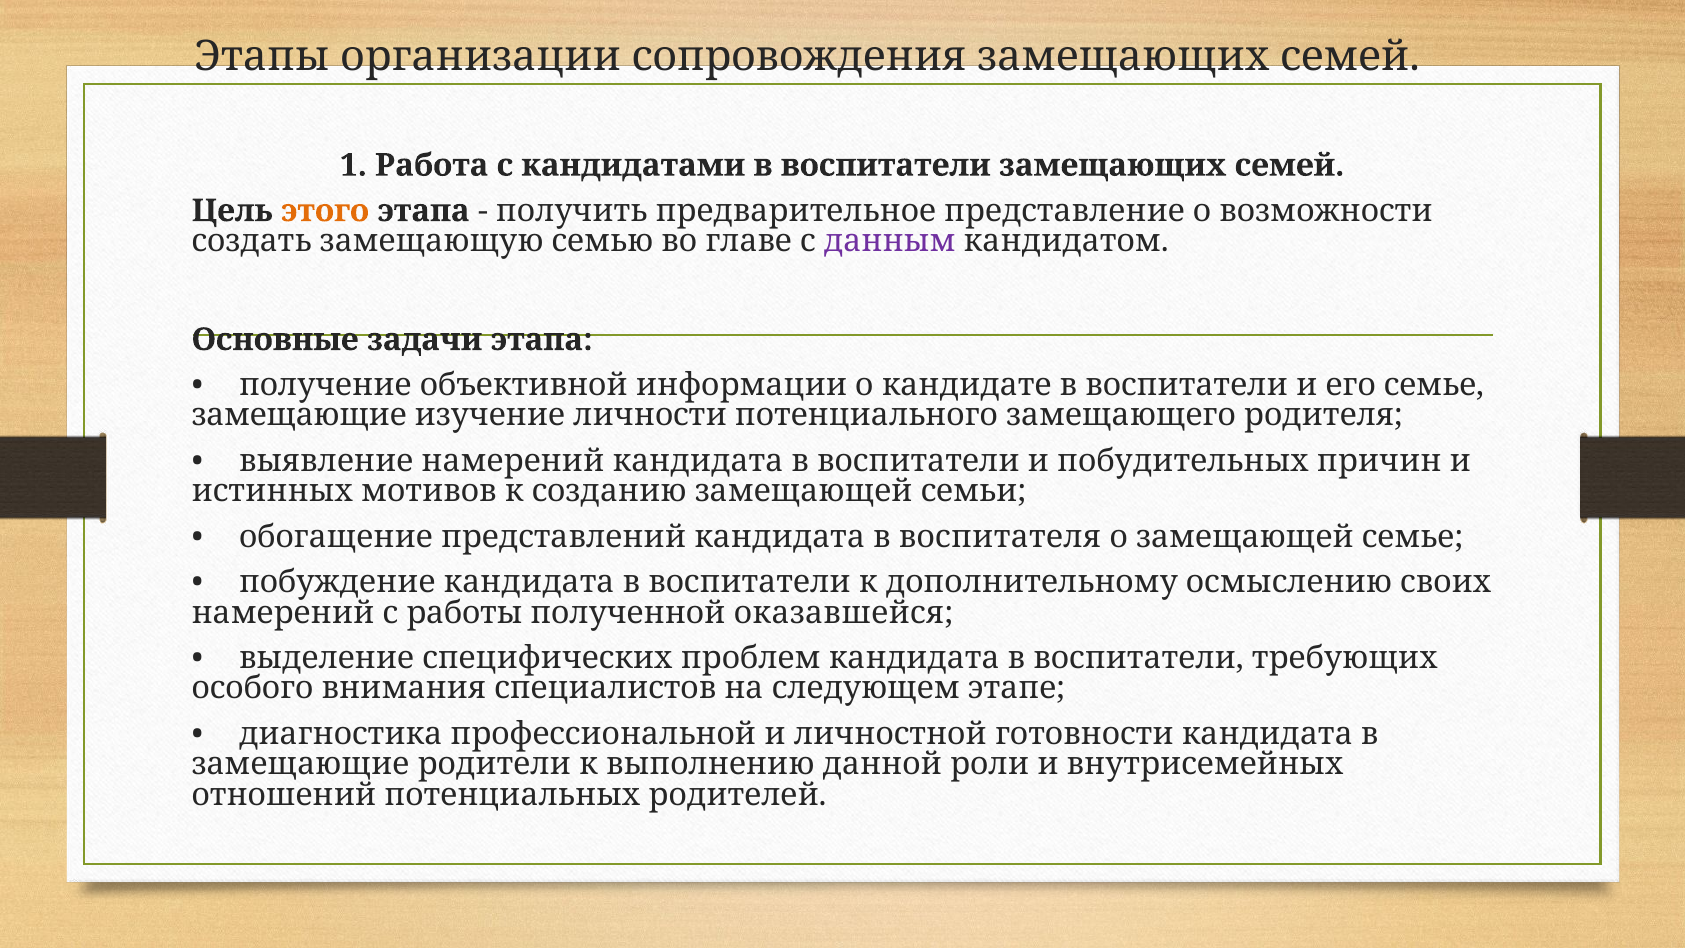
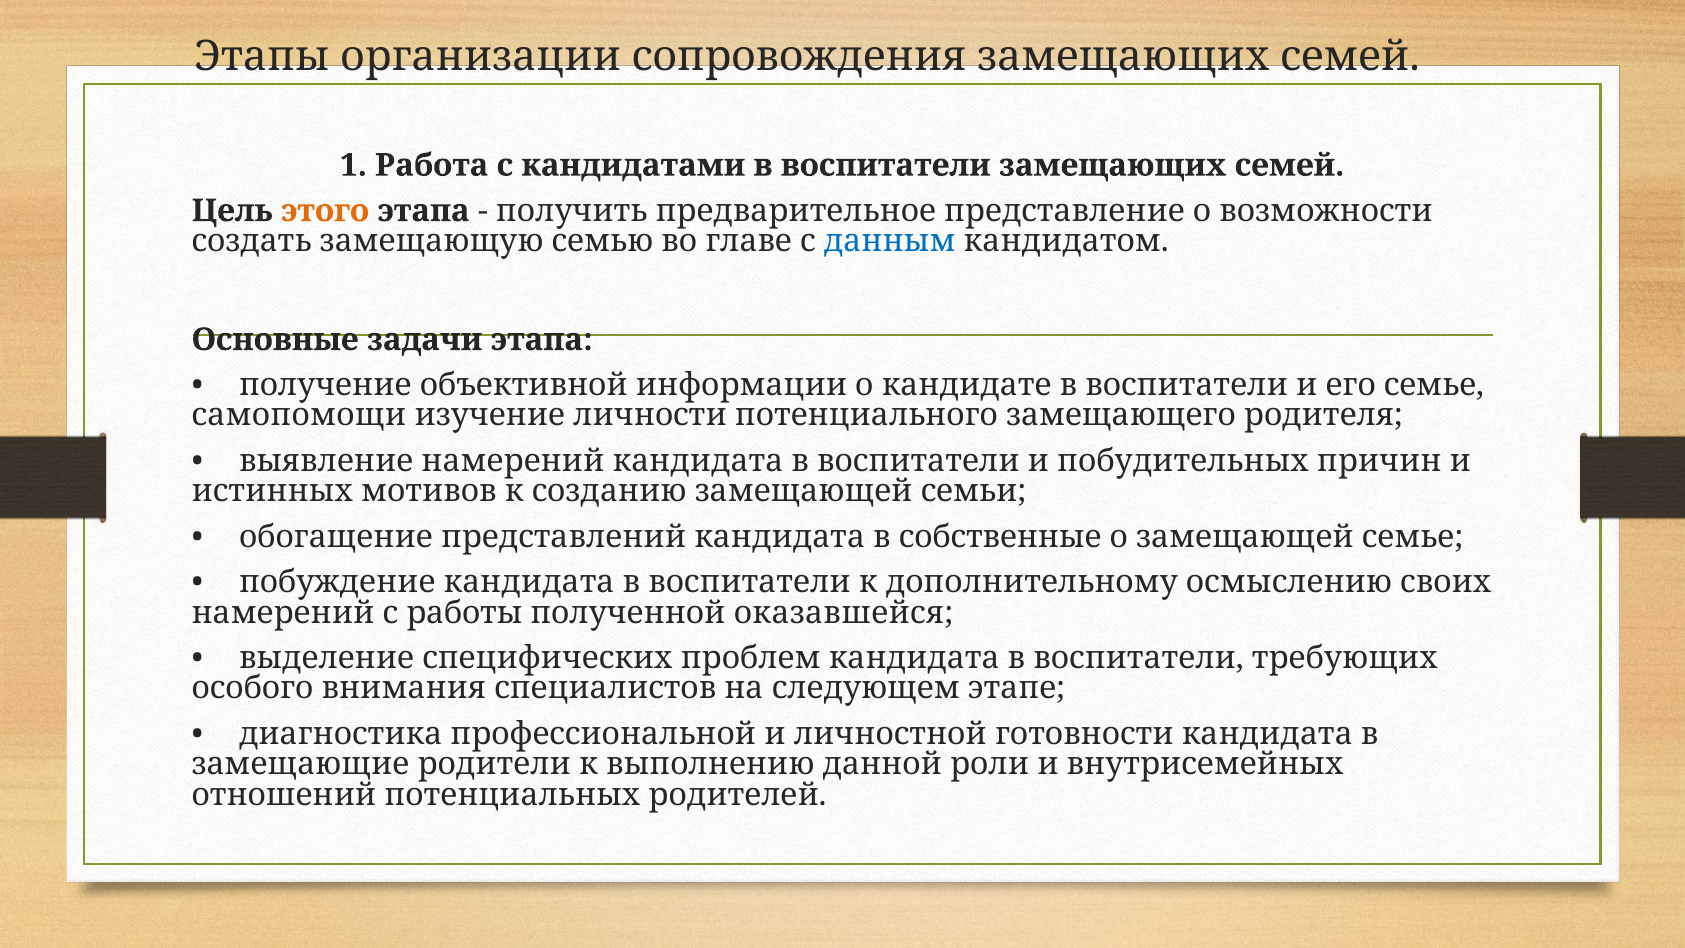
данным colour: purple -> blue (890, 241)
замещающие: замещающие -> самопомощи (299, 415)
воспитателя: воспитателя -> собственные (1000, 537)
